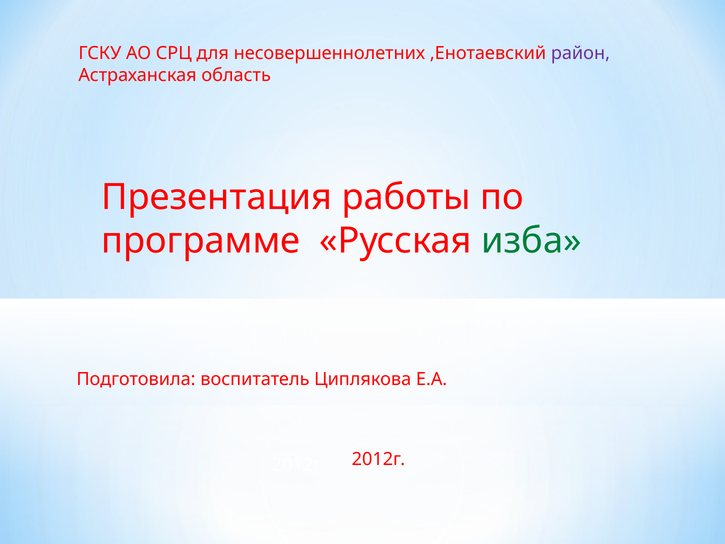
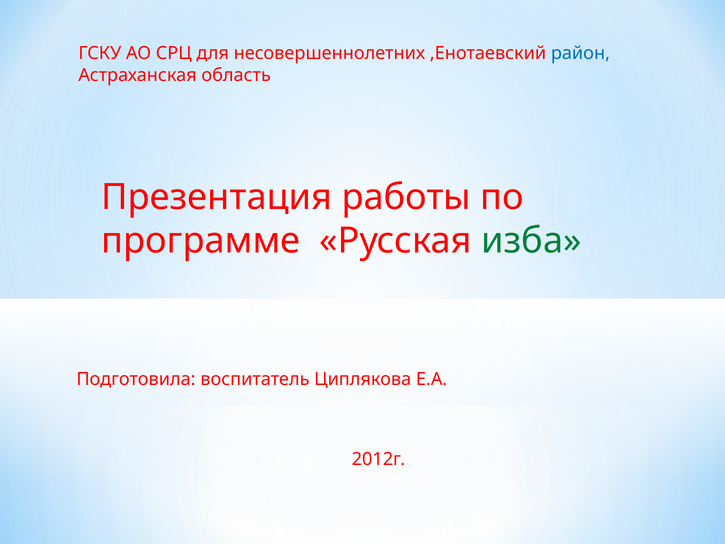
район colour: purple -> blue (580, 53)
